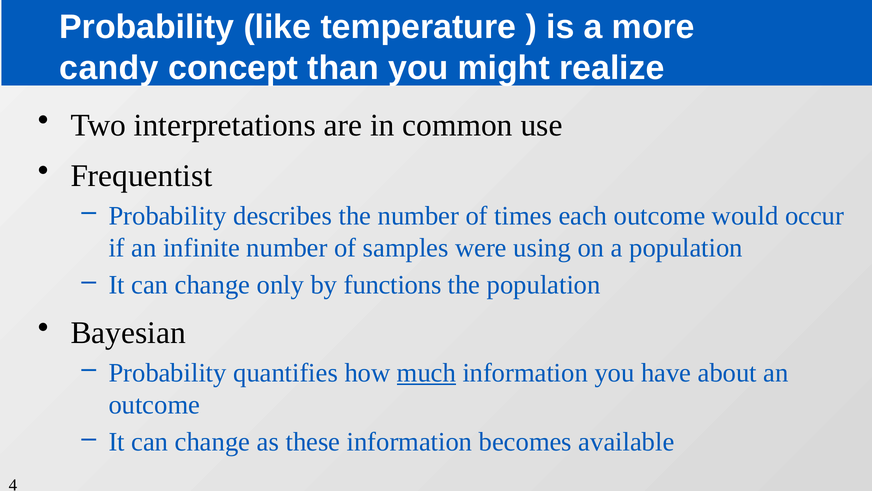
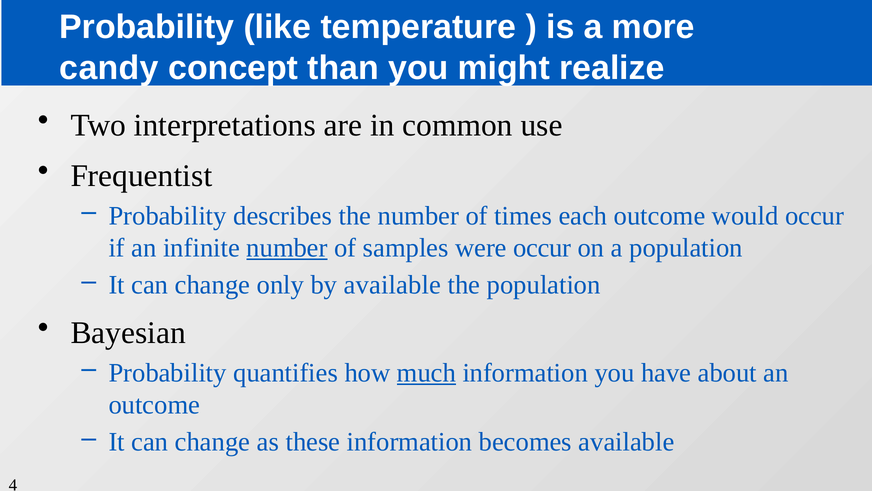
number underline: none -> present (287, 248)
were using: using -> occur (542, 248)
by functions: functions -> available (392, 285)
